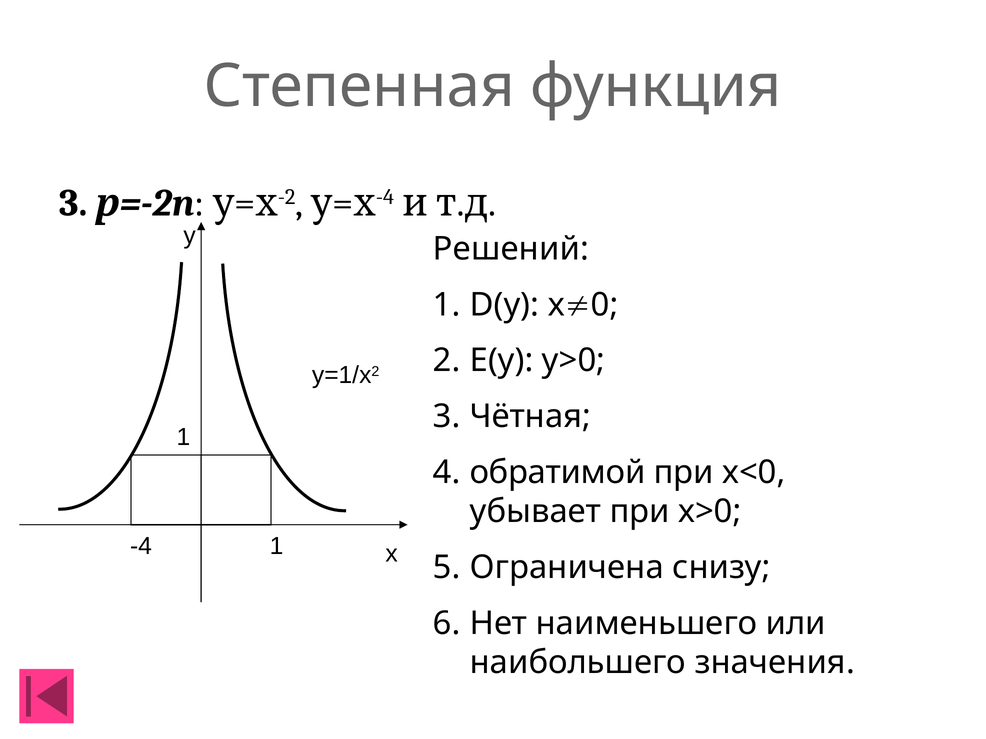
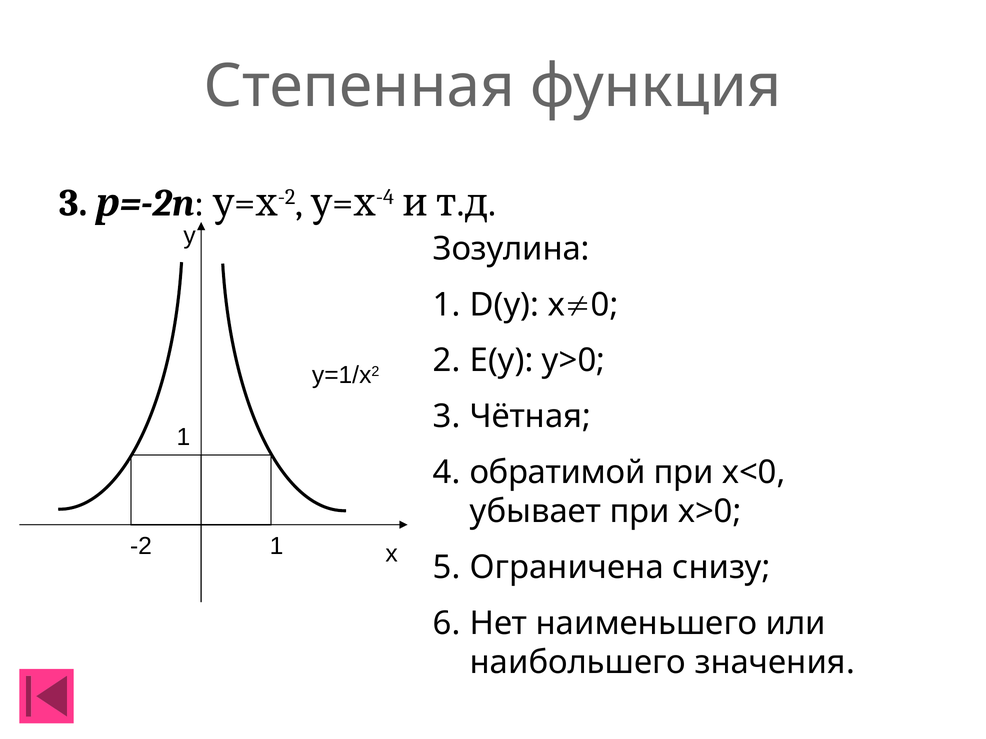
Решений: Решений -> Зозулина (511, 249)
-4: -4 -> -2 (141, 546)
